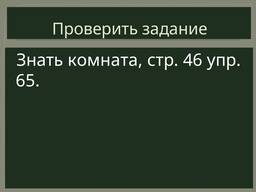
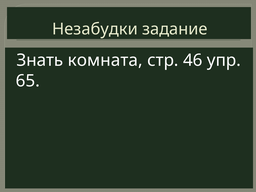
Проверить: Проверить -> Незабудки (95, 29)
